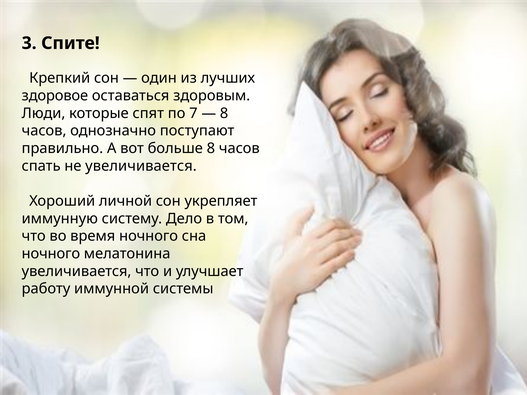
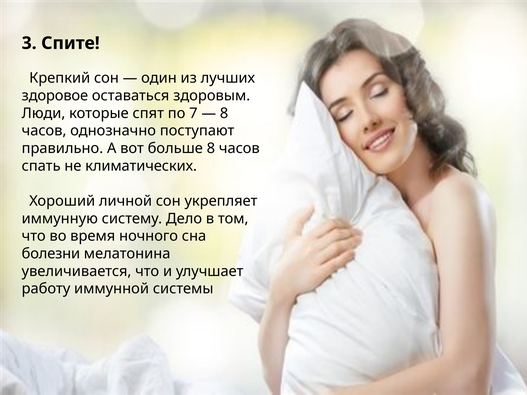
не увеличивается: увеличивается -> климатических (141, 166)
ночного: ночного -> болезни (51, 254)
